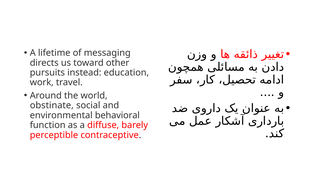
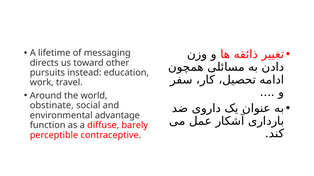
behavioral: behavioral -> advantage (117, 116)
